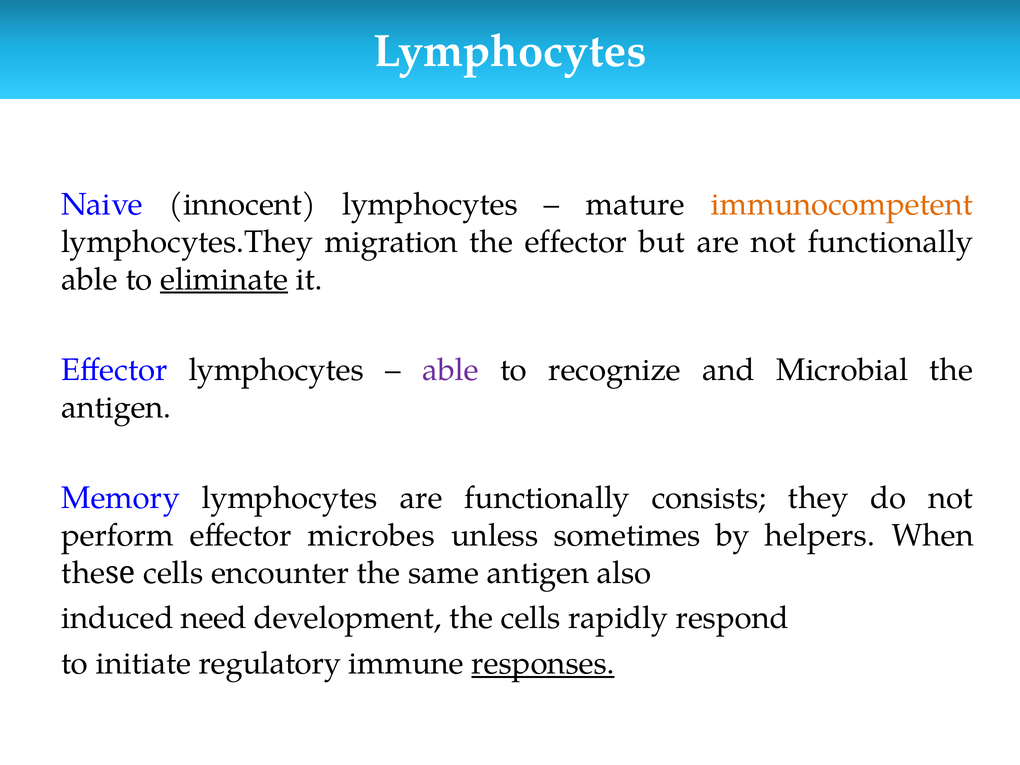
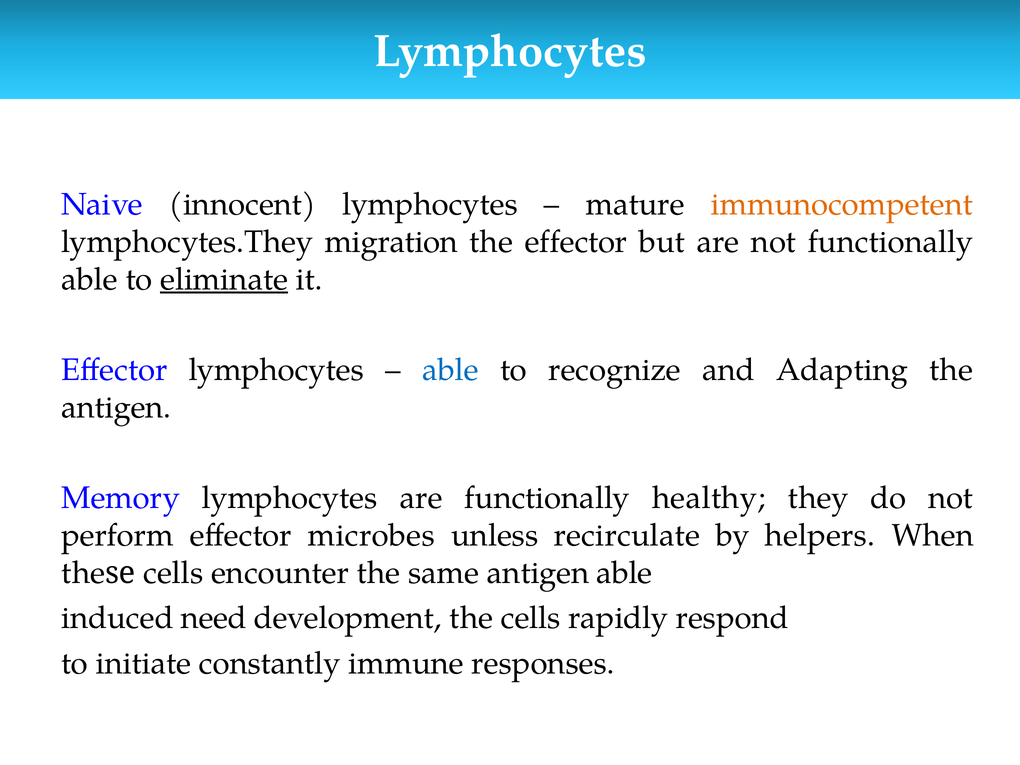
able colour: purple -> blue (450, 370)
Microbial: Microbial -> Adapting (842, 370)
consists: consists -> healthy (709, 498)
sometimes: sometimes -> recirculate (627, 535)
antigen also: also -> able (624, 573)
regulatory: regulatory -> constantly (270, 663)
responses underline: present -> none (543, 663)
